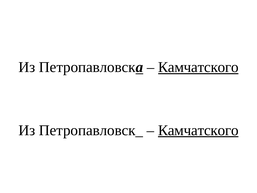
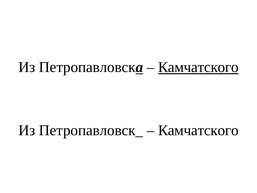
Камчатского underline: present -> none (198, 130)
